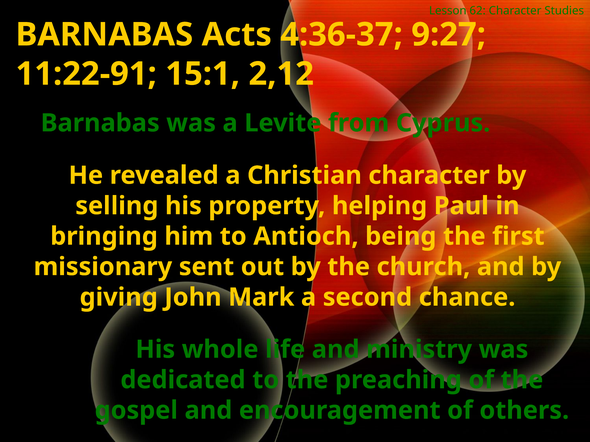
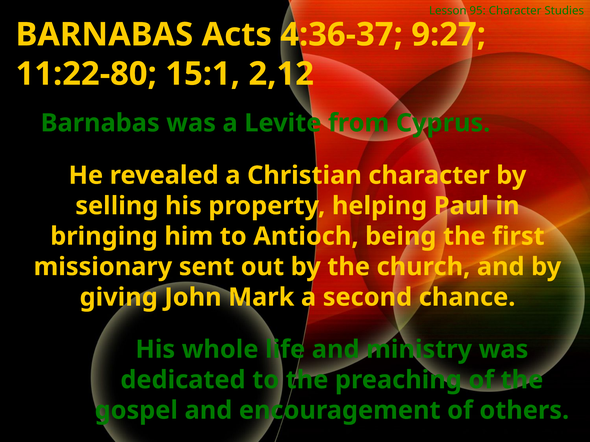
62: 62 -> 95 (478, 11)
11:22-91: 11:22-91 -> 11:22-80 (86, 74)
